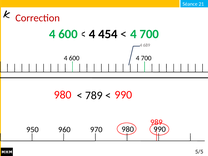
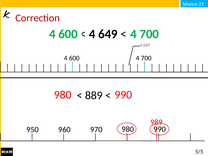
454: 454 -> 649 (108, 34)
789: 789 -> 889 (94, 95)
